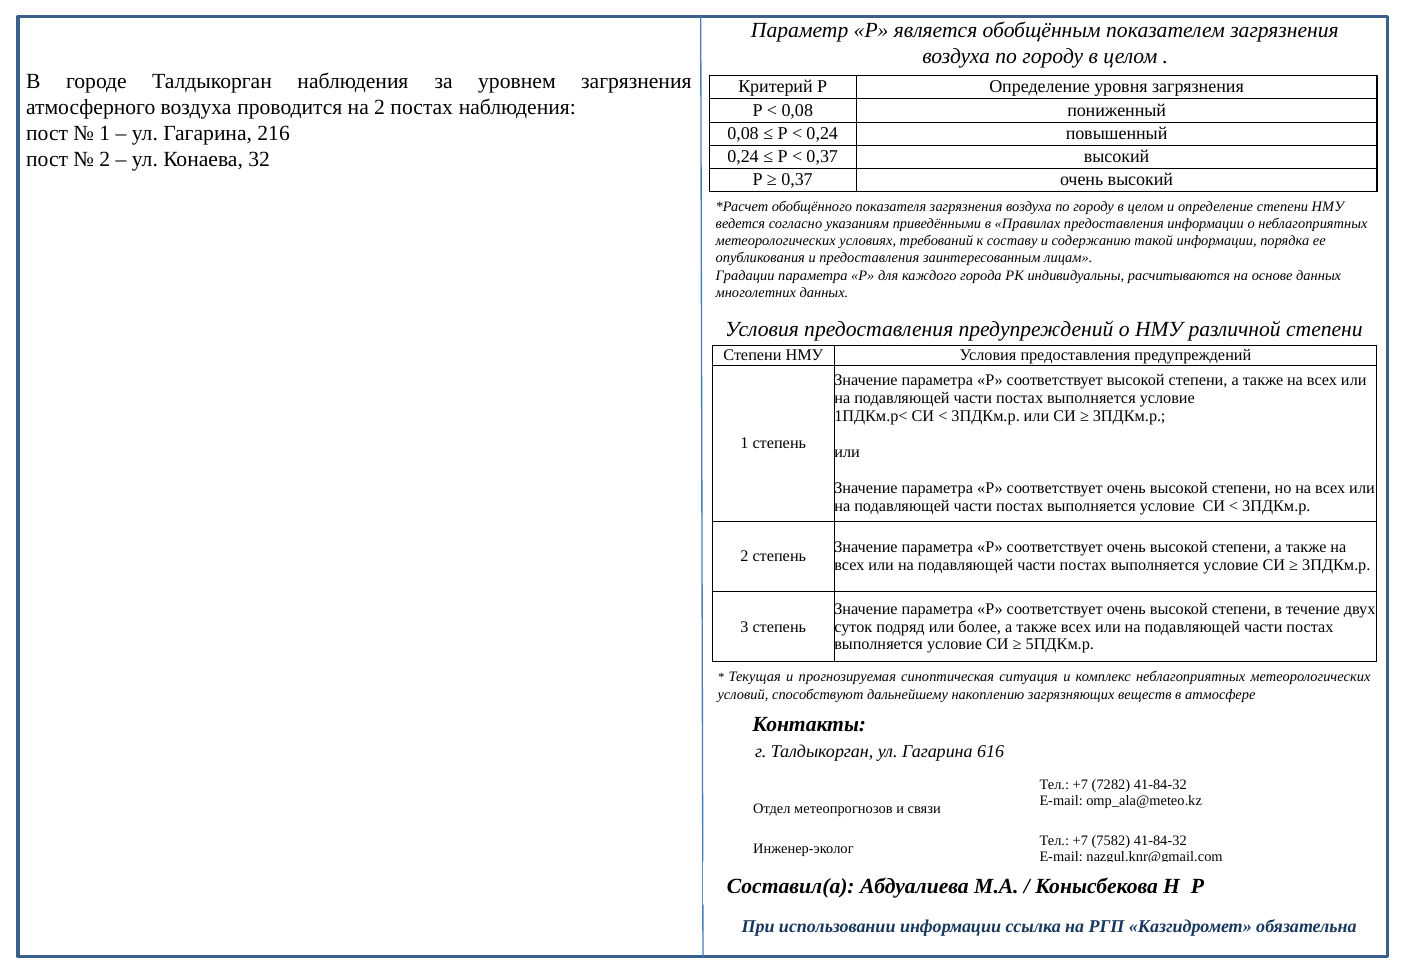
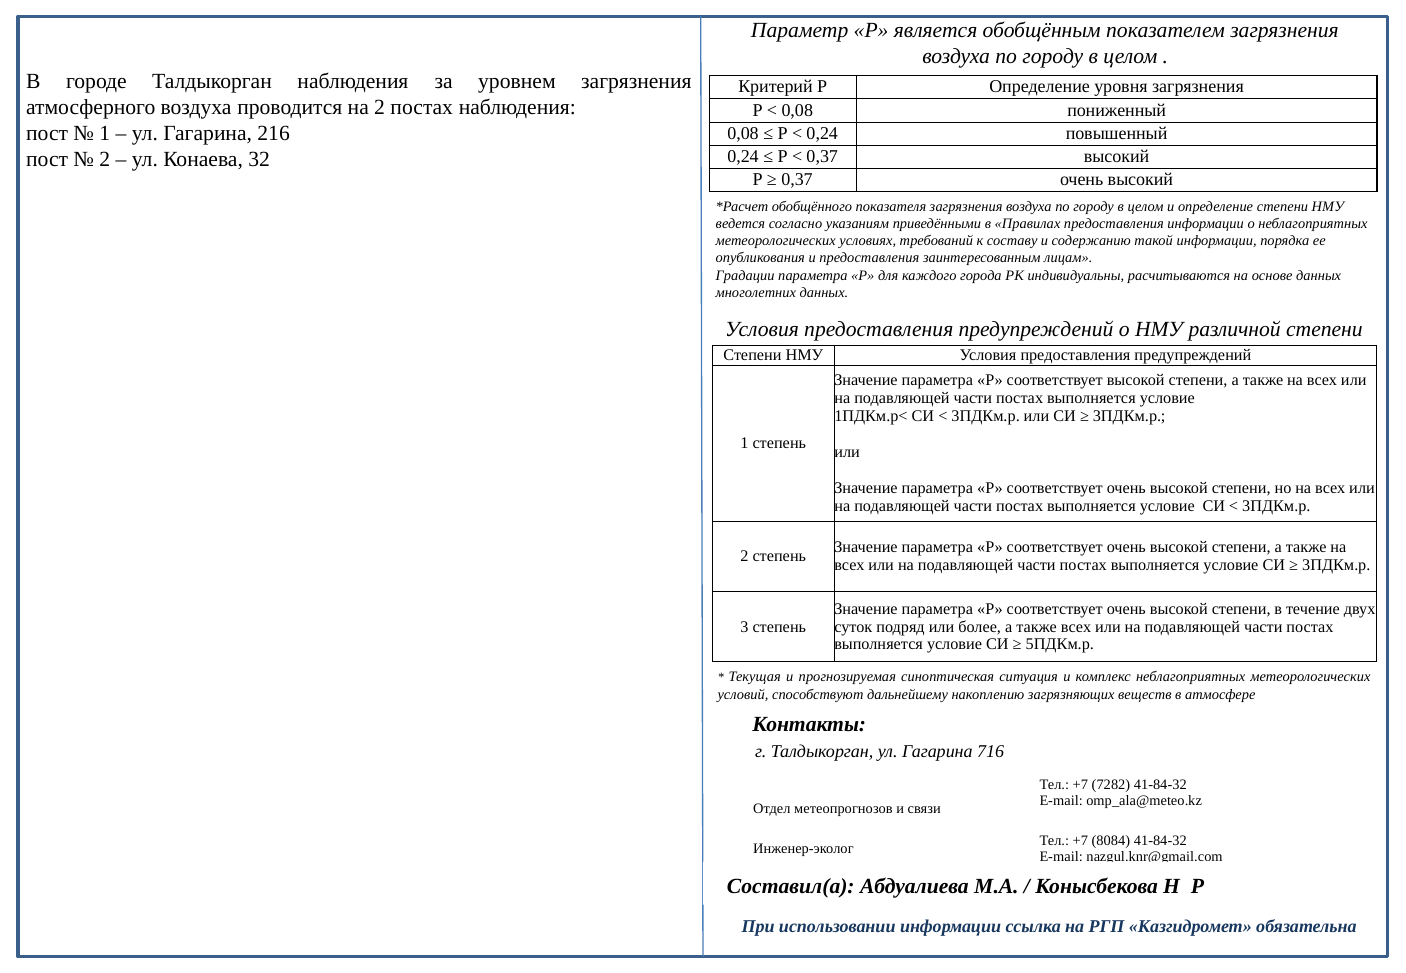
616: 616 -> 716 (991, 752)
7582: 7582 -> 8084 (1111, 841)
